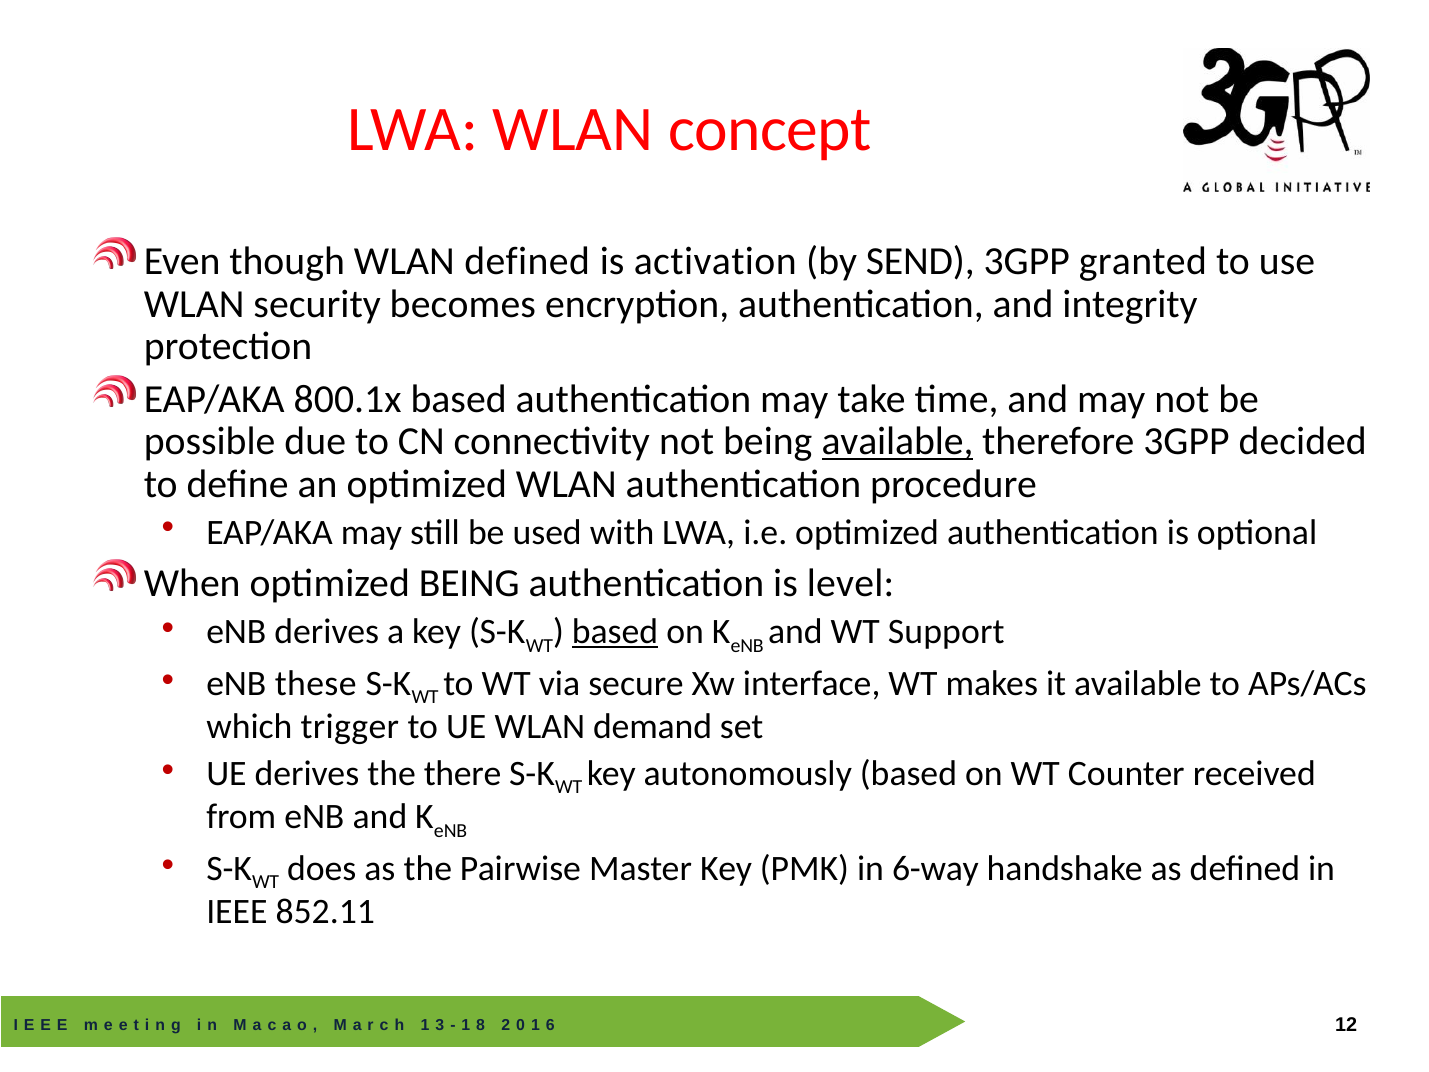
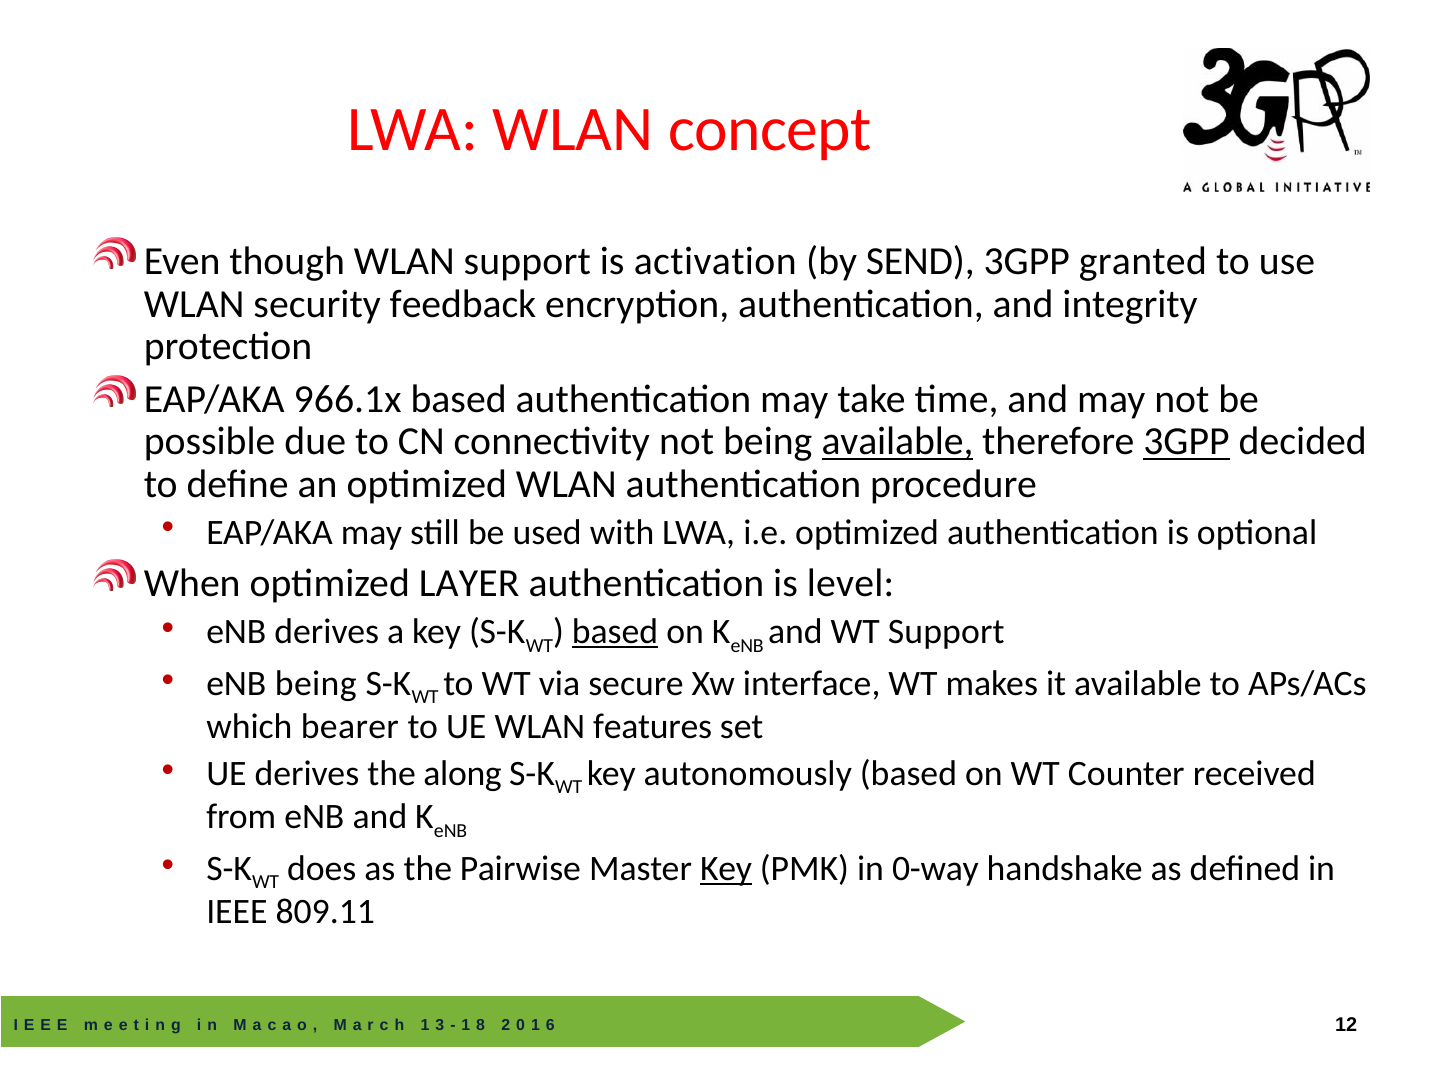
WLAN defined: defined -> support (527, 261)
becomes: becomes -> feedback (463, 304)
800.1x: 800.1x -> 966.1x (348, 399)
3GPP underline: none -> present (1186, 442)
optimized BEING: BEING -> LAYER (469, 583)
eNB these: these -> being (316, 683)
trigger: trigger -> bearer (350, 727)
demand: demand -> features (653, 727)
there: there -> along (463, 773)
Key underline: none -> present (726, 868)
6-way: 6-way -> 0-way (935, 868)
852.11: 852.11 -> 809.11 (325, 912)
